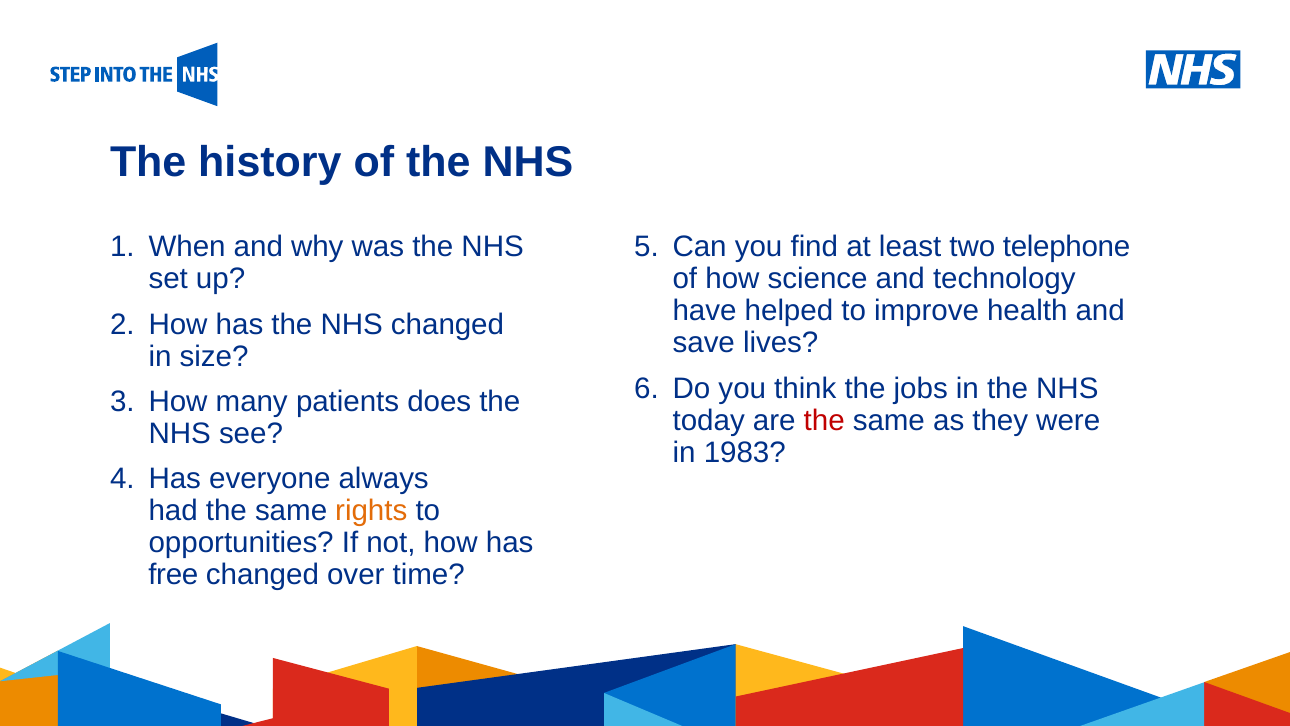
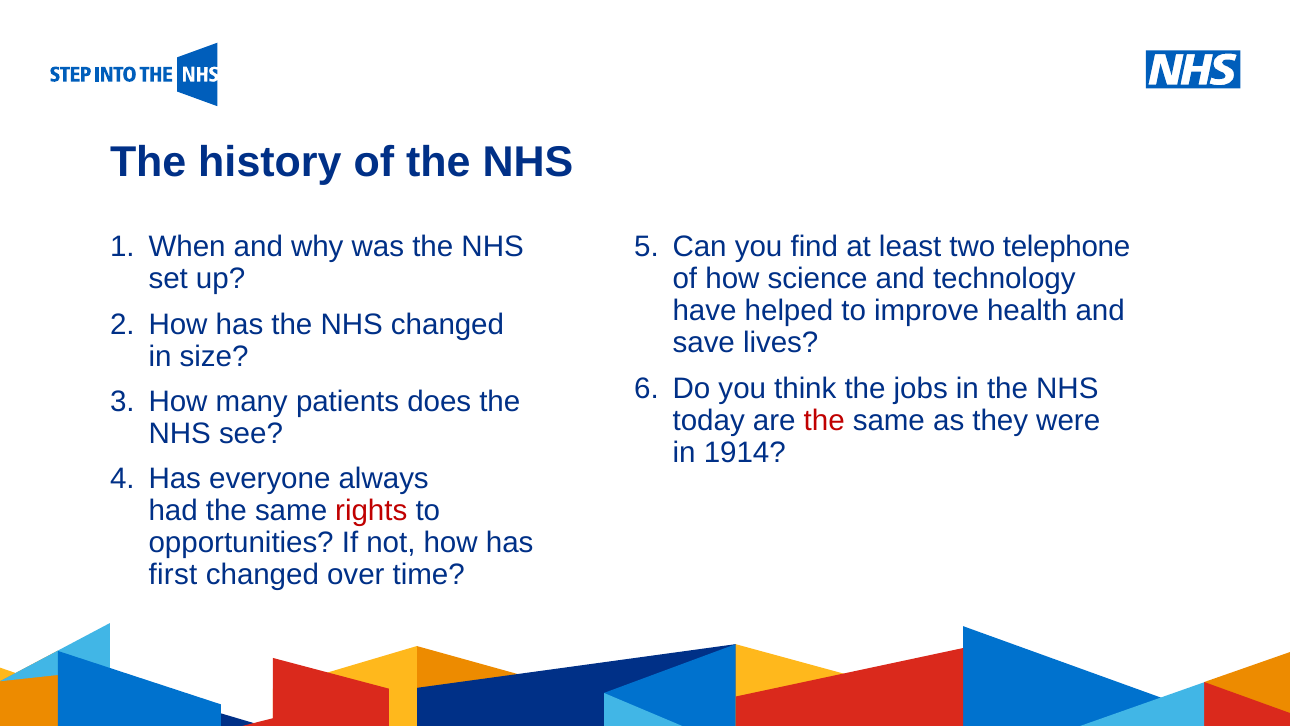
1983: 1983 -> 1914 (745, 452)
rights colour: orange -> red (371, 511)
free: free -> first (173, 575)
